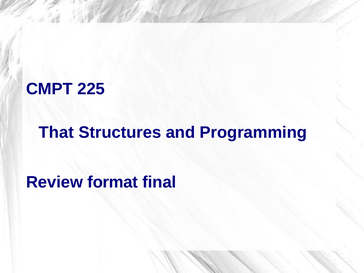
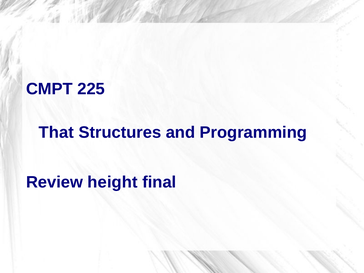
format: format -> height (113, 182)
